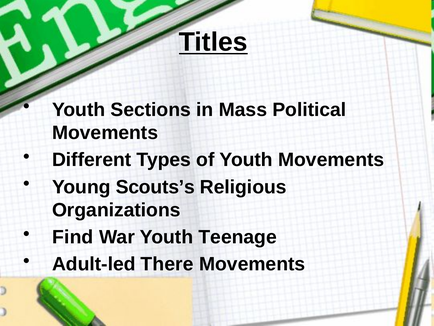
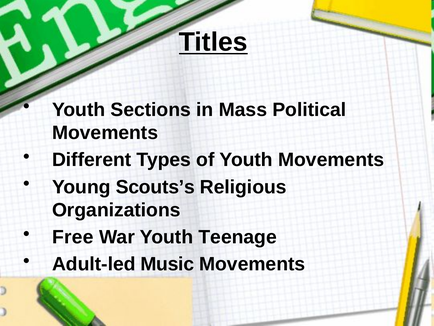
Find: Find -> Free (73, 237)
There: There -> Music (167, 264)
